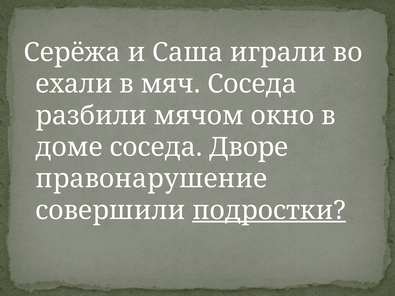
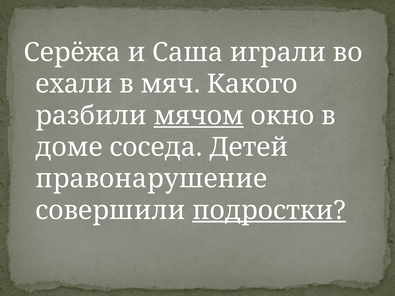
мяч Соседа: Соседа -> Какого (252, 84)
мячом underline: none -> present (199, 116)
Дворе: Дворе -> Детей (249, 147)
